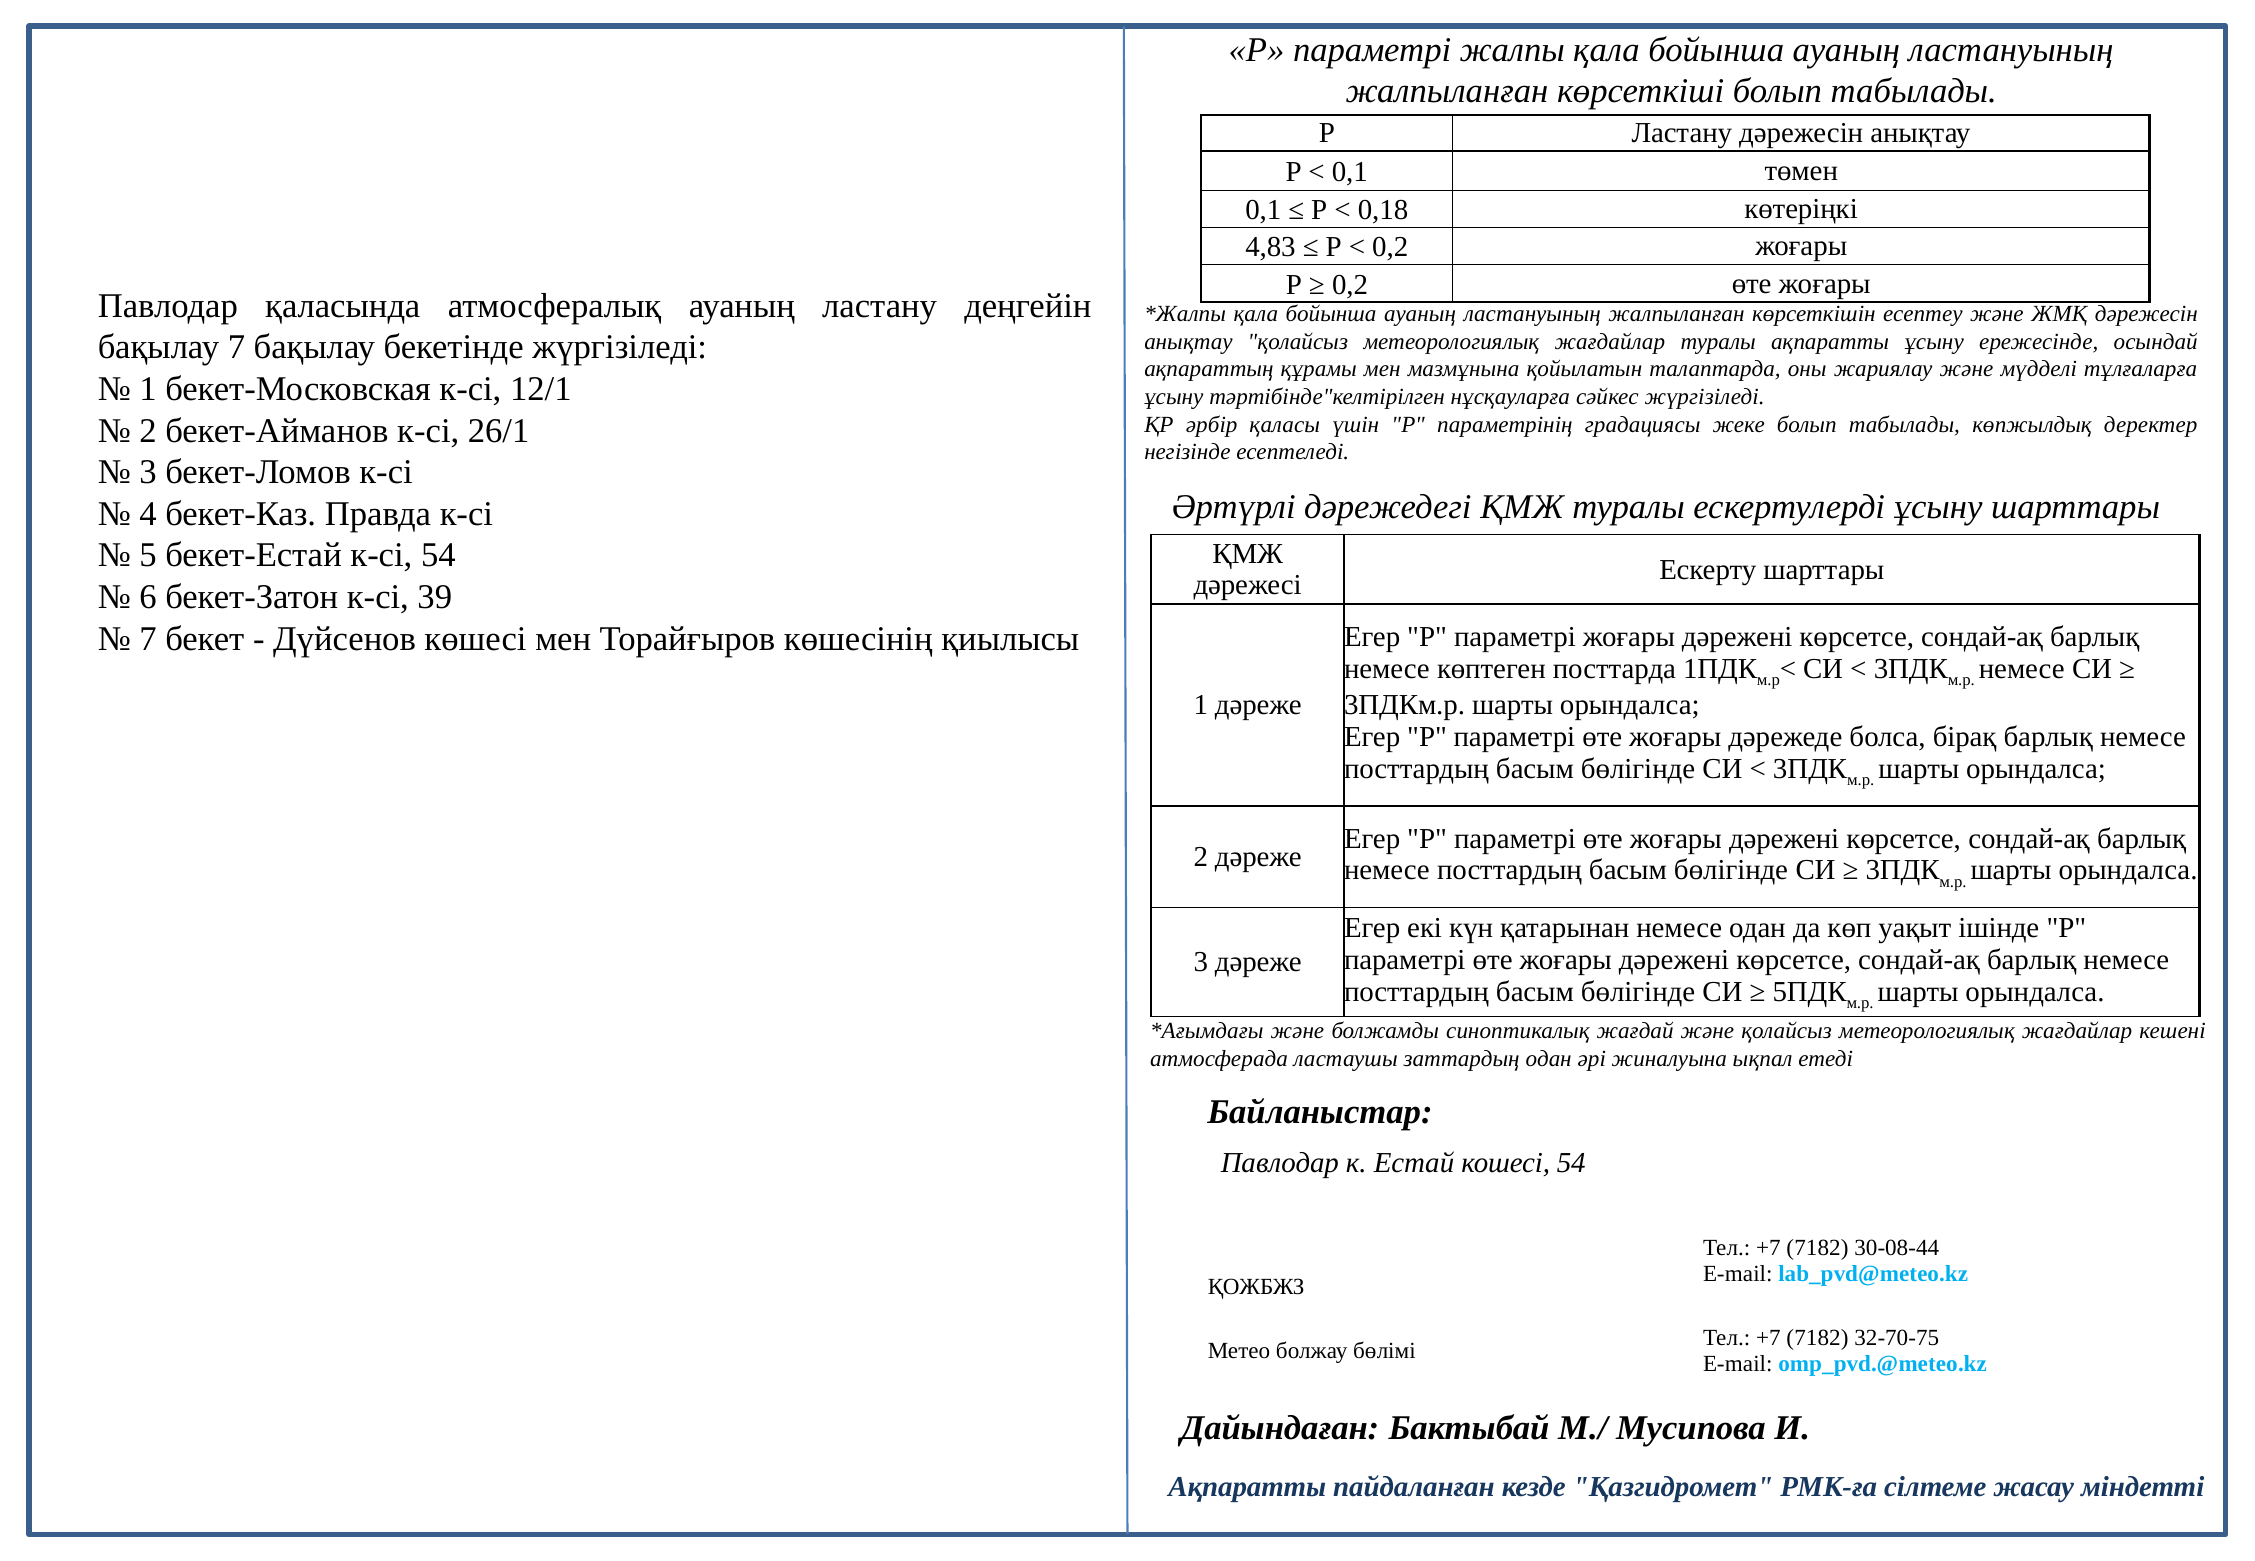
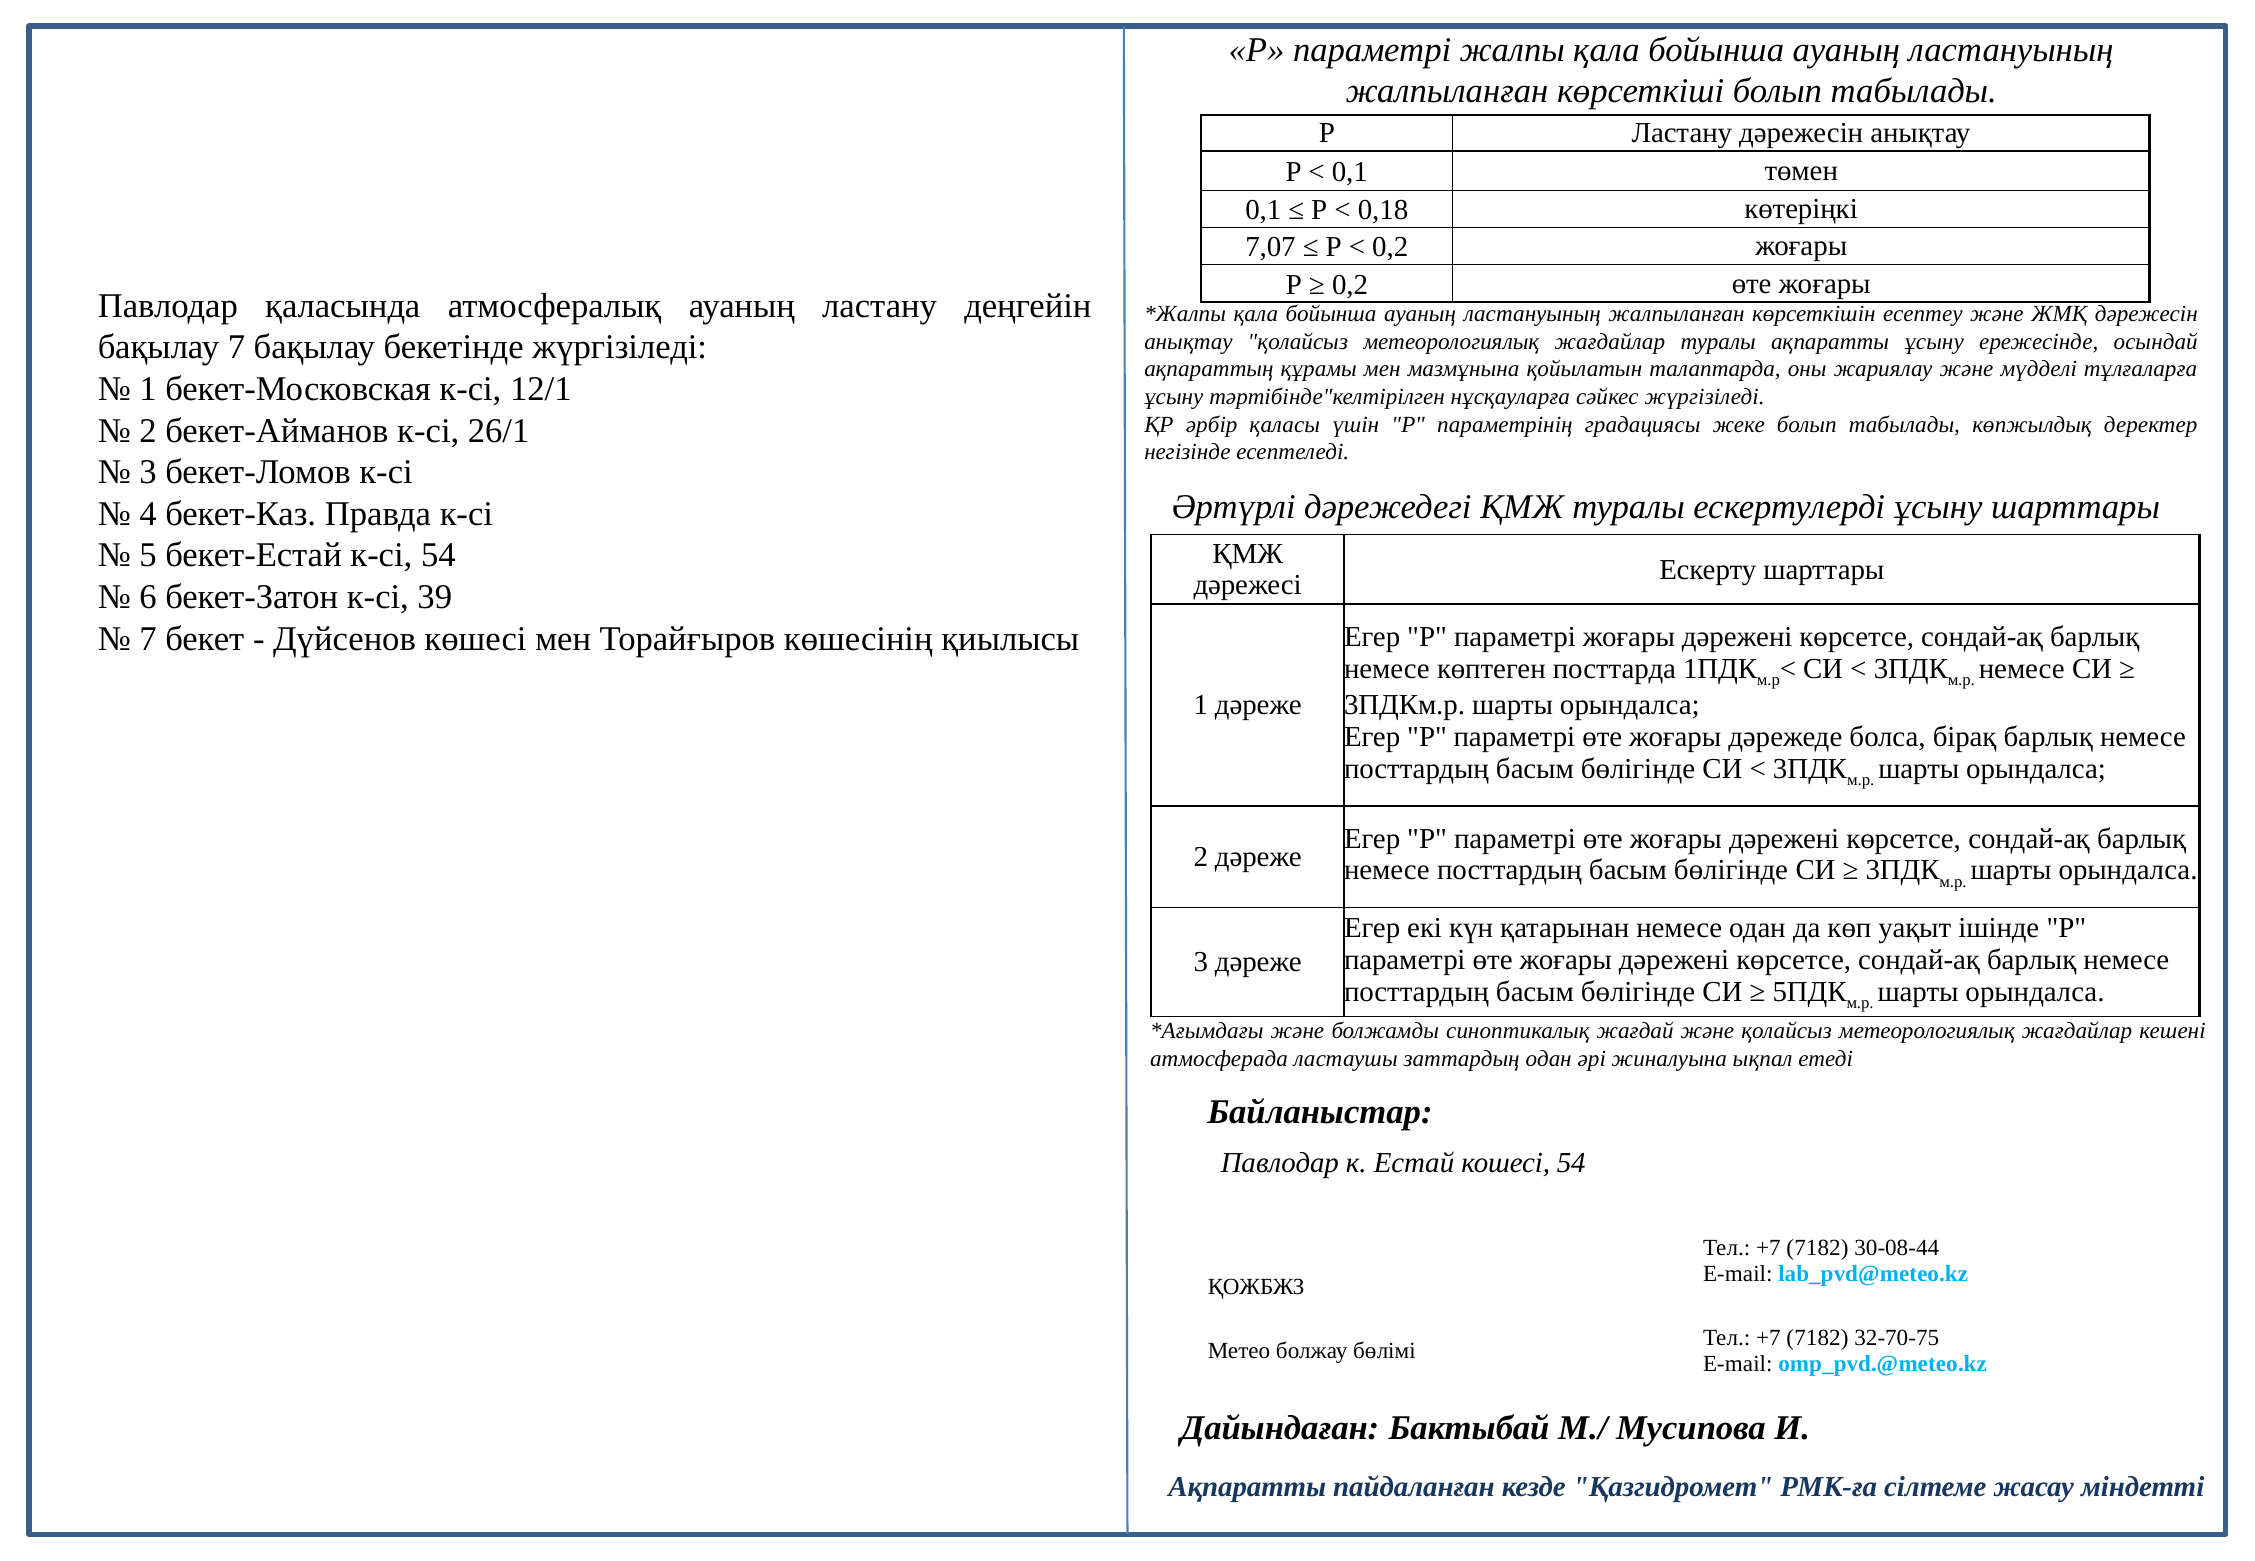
4,83: 4,83 -> 7,07 (1270, 247)
